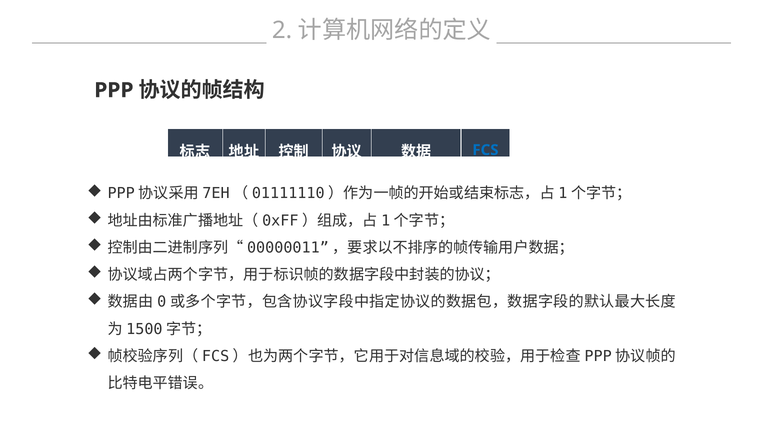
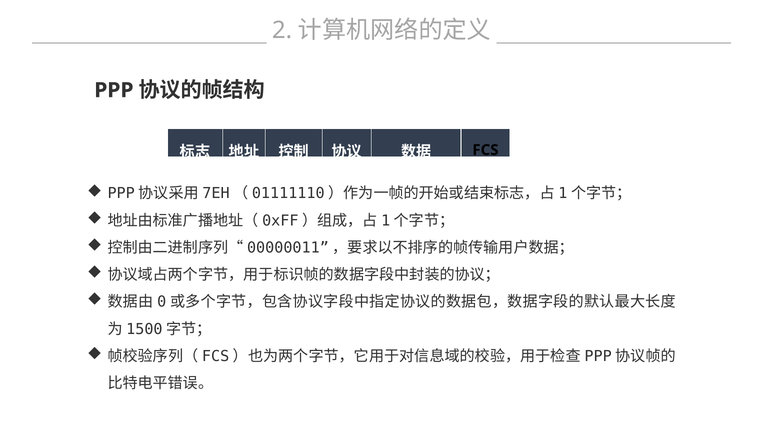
FCS colour: blue -> black (485, 150)
